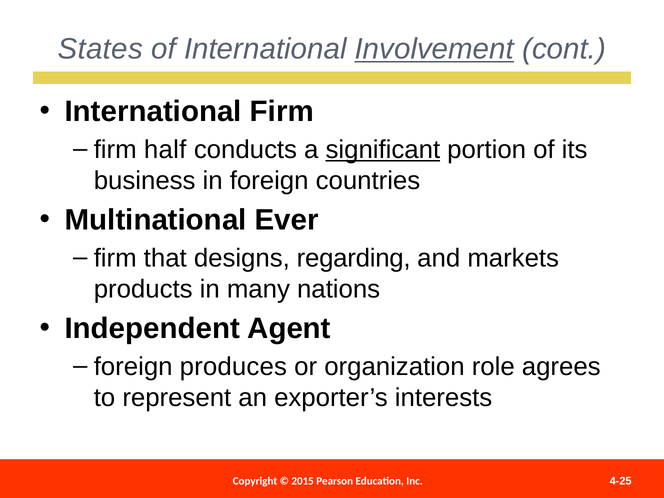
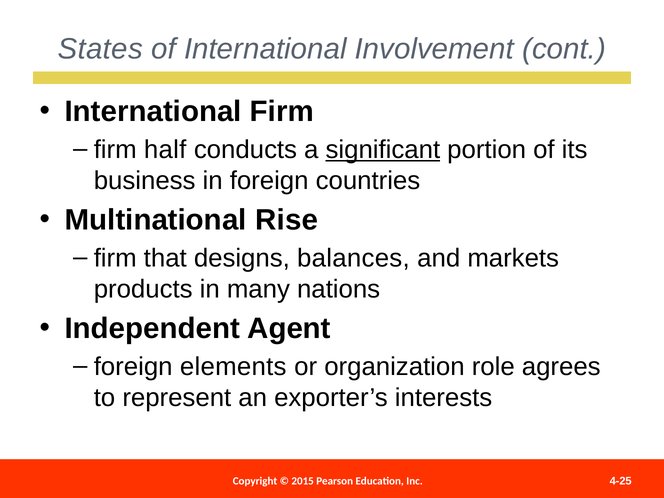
Involvement underline: present -> none (434, 49)
Ever: Ever -> Rise (287, 220)
regarding: regarding -> balances (353, 258)
produces: produces -> elements (233, 367)
